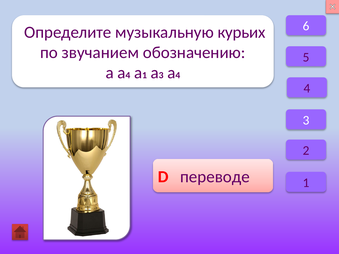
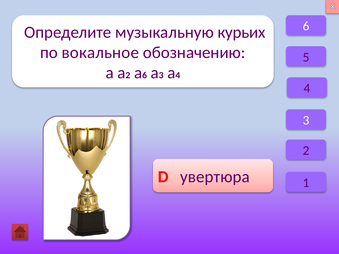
звучанием: звучанием -> вокальное (100, 53)
a a 4: 4 -> 2 (128, 75)
a 1: 1 -> 6 (145, 75)
переводе: переводе -> увертюра (215, 177)
